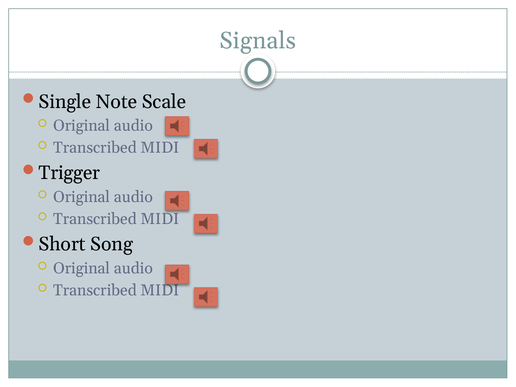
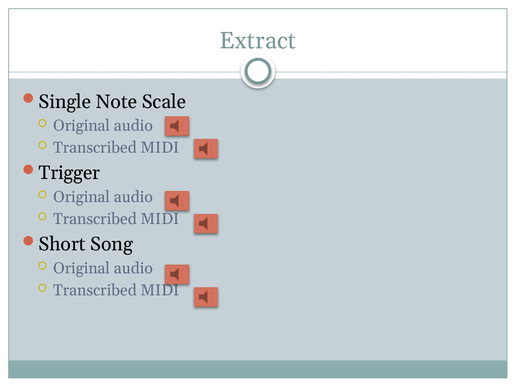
Signals: Signals -> Extract (258, 41)
